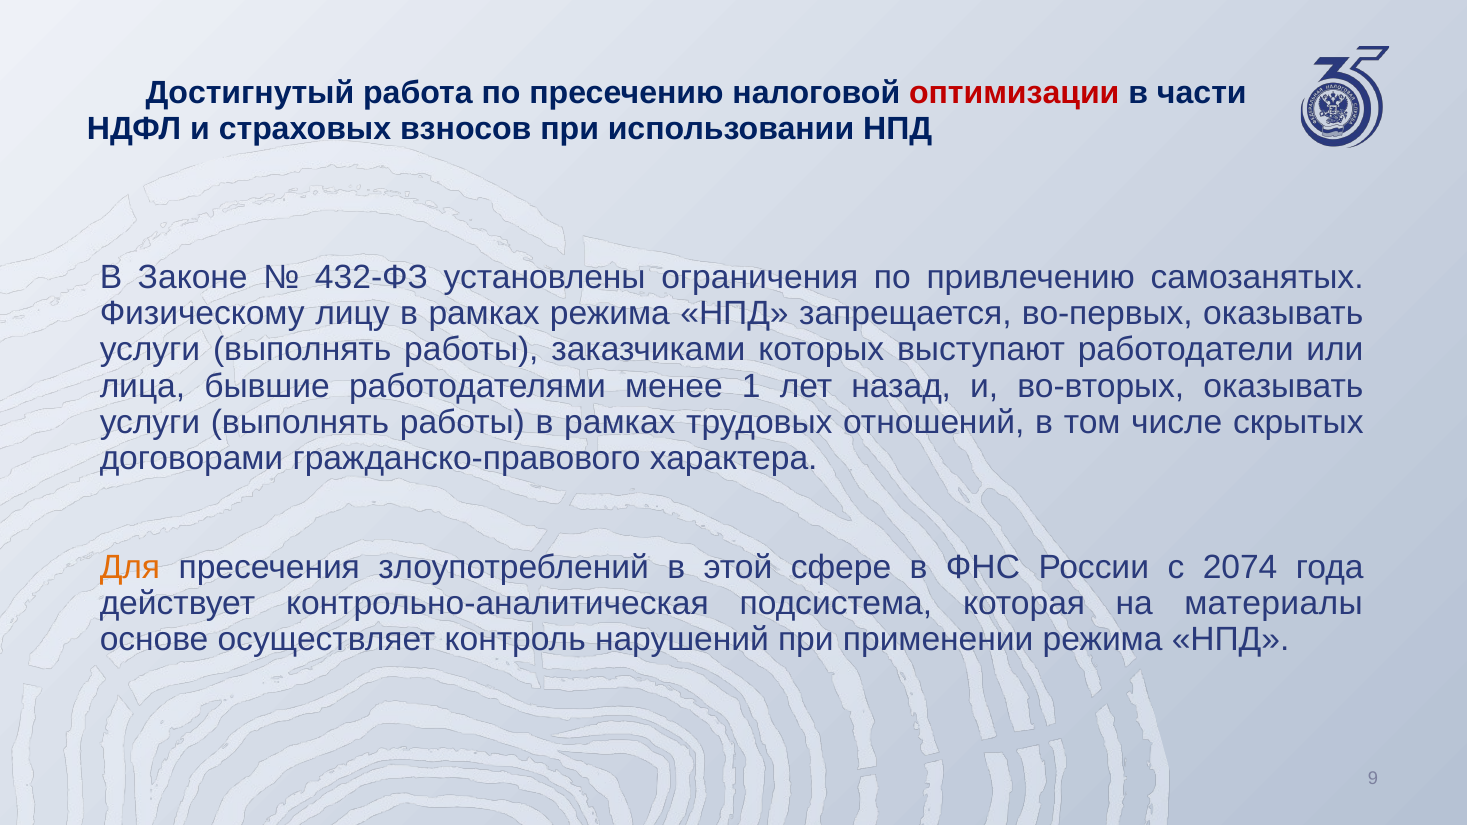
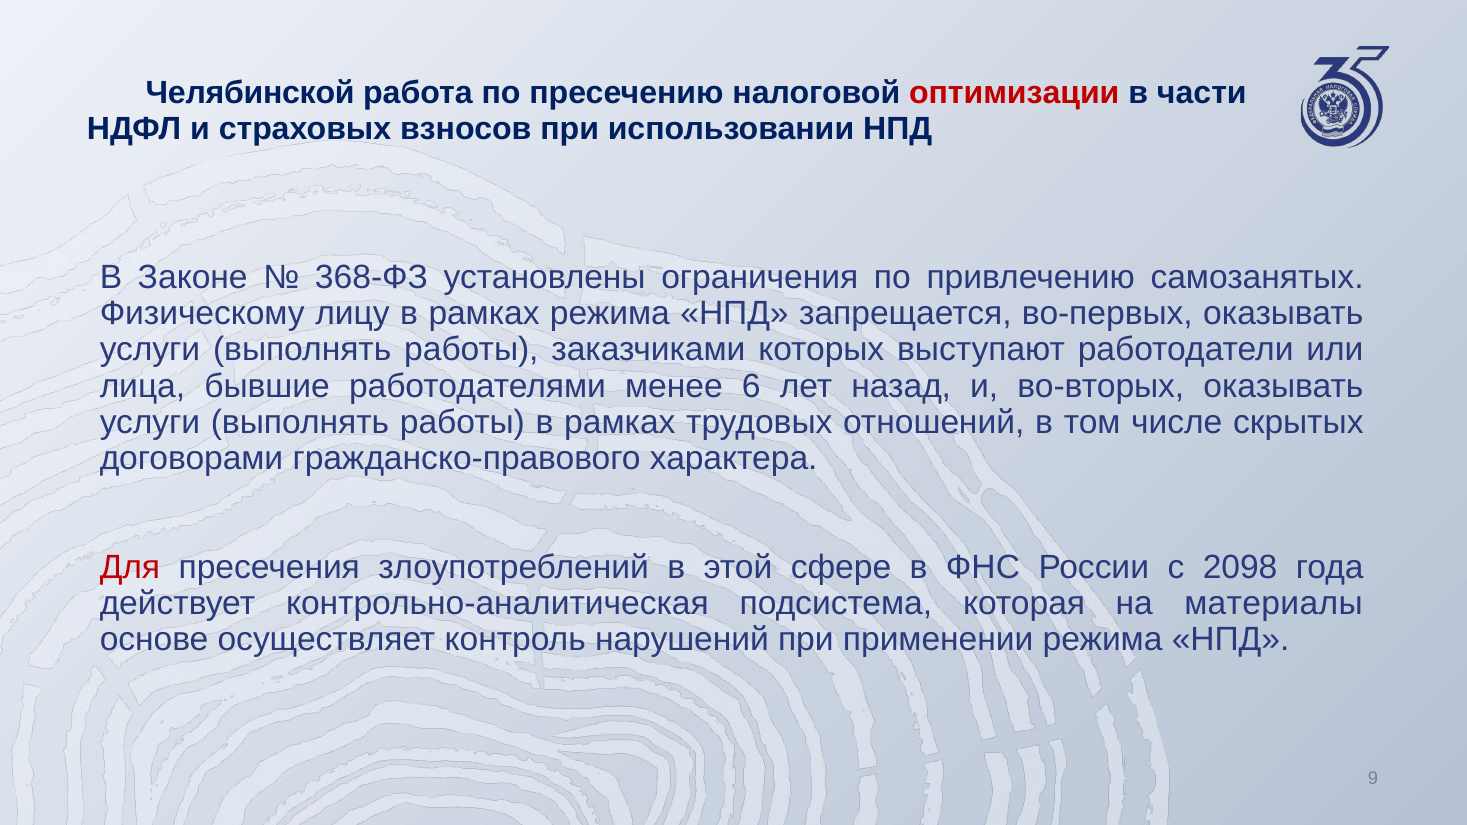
Достигнутый: Достигнутый -> Челябинской (250, 93)
432-ФЗ: 432-ФЗ -> 368-ФЗ (372, 277)
1: 1 -> 6 (751, 386)
Для colour: orange -> red (130, 567)
2074: 2074 -> 2098 (1240, 567)
